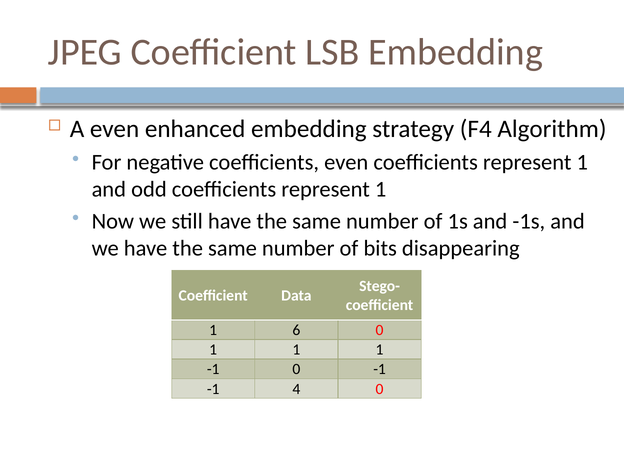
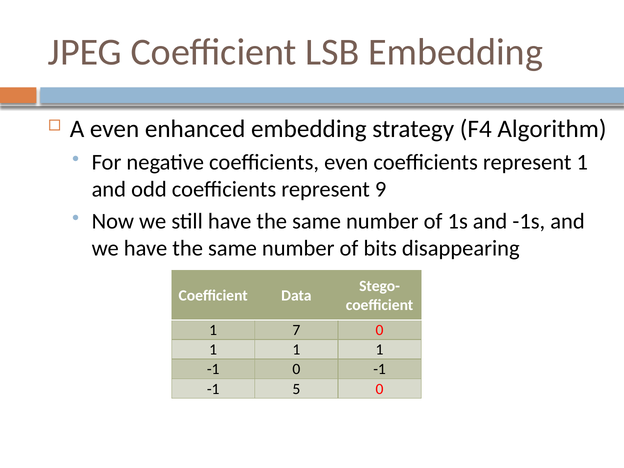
odd coefficients represent 1: 1 -> 9 (381, 189)
6: 6 -> 7 (296, 330)
4: 4 -> 5 (296, 389)
